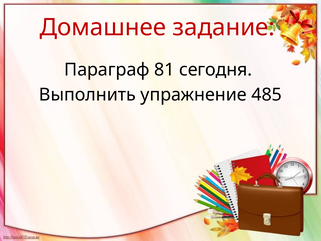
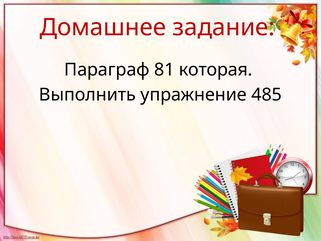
сегодня: сегодня -> которая (216, 70)
